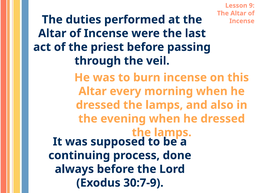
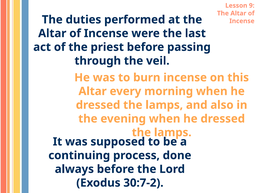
30:7-9: 30:7-9 -> 30:7-2 (143, 183)
